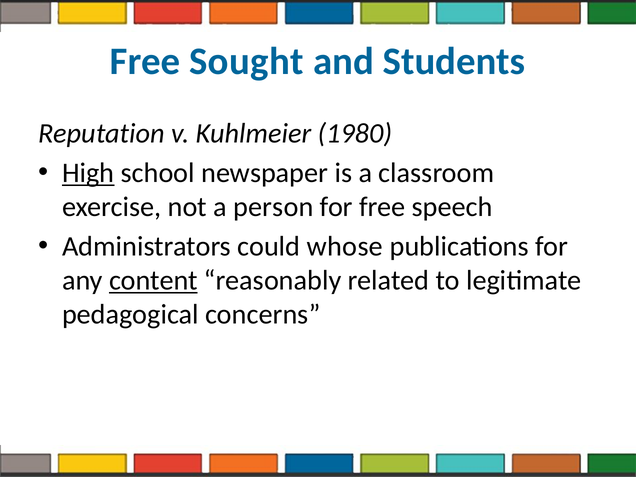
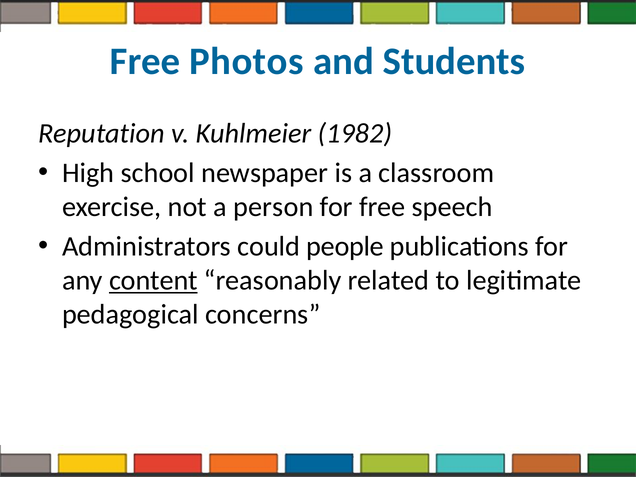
Sought: Sought -> Photos (246, 62)
1980: 1980 -> 1982 (355, 133)
High underline: present -> none (88, 173)
whose: whose -> people (345, 247)
